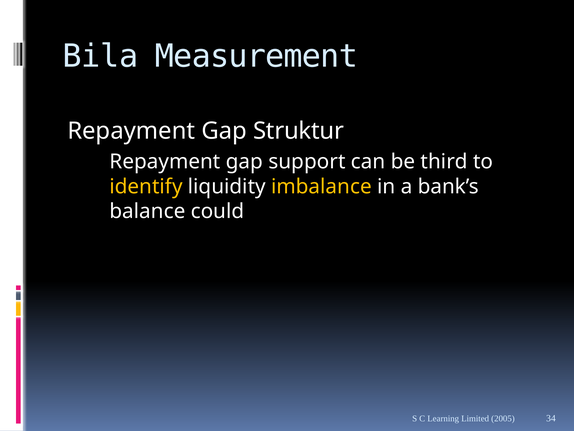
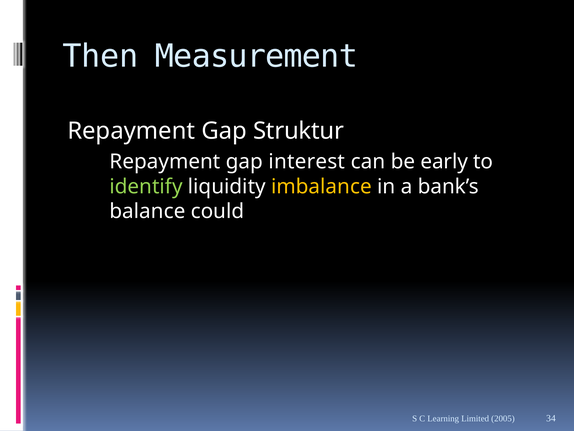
Bila: Bila -> Then (100, 56)
support: support -> interest (307, 161)
third: third -> early (444, 161)
identify colour: yellow -> light green (146, 186)
